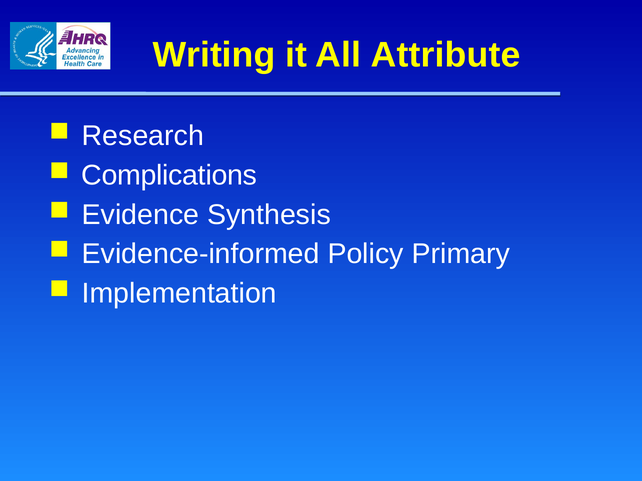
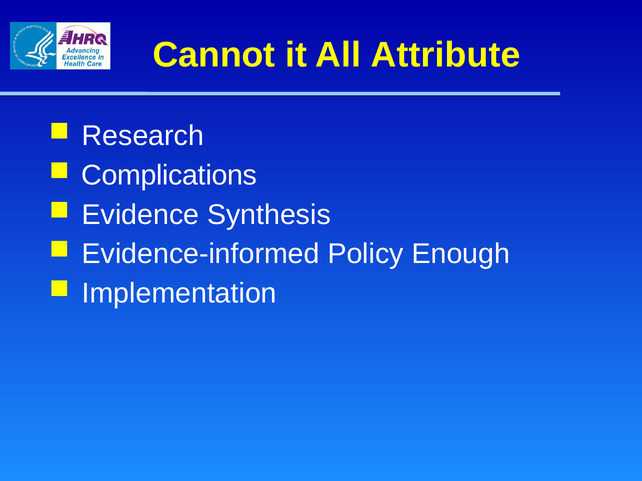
Writing: Writing -> Cannot (214, 55)
Primary: Primary -> Enough (461, 254)
